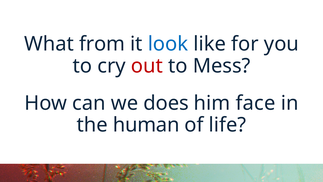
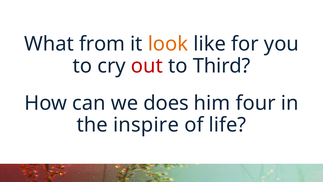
look colour: blue -> orange (168, 44)
Mess: Mess -> Third (222, 66)
face: face -> four (256, 103)
human: human -> inspire (146, 125)
